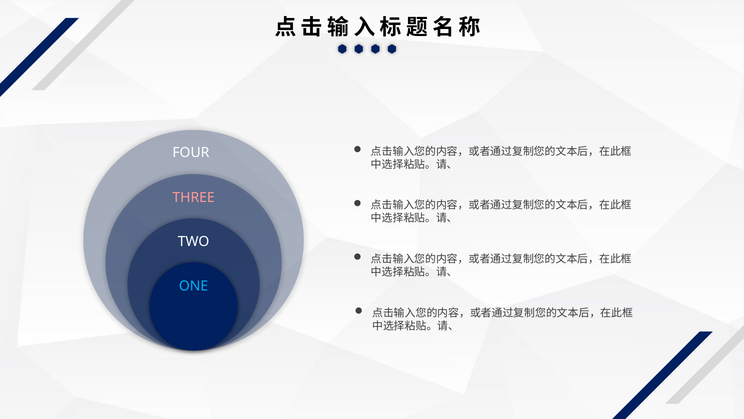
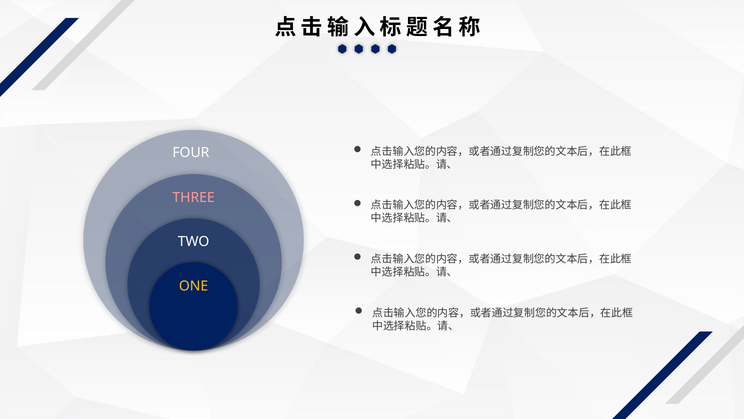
ONE colour: light blue -> yellow (194, 286)
